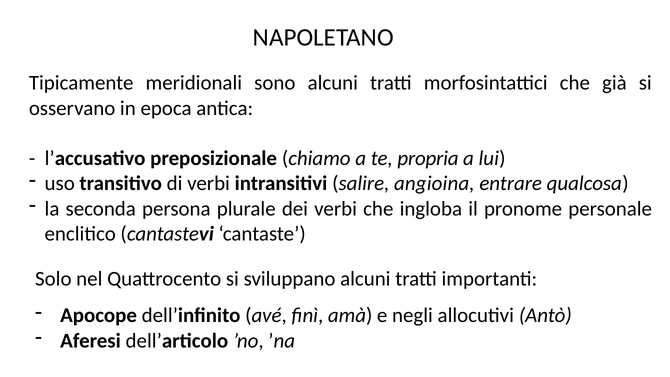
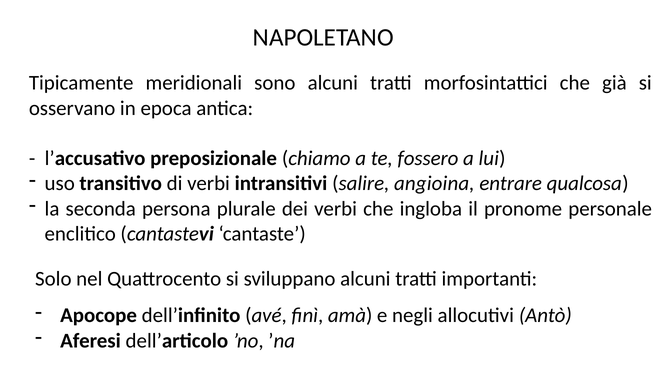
propria: propria -> fossero (428, 158)
